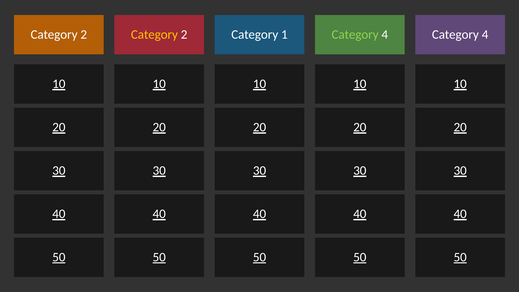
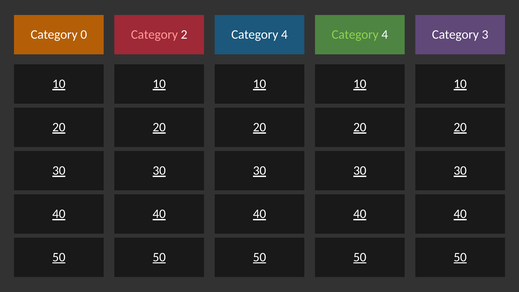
2: 2 -> 0 (84, 35)
Category colour: yellow -> pink (154, 35)
1: 1 -> 4 (284, 35)
4: 4 -> 3 (485, 35)
